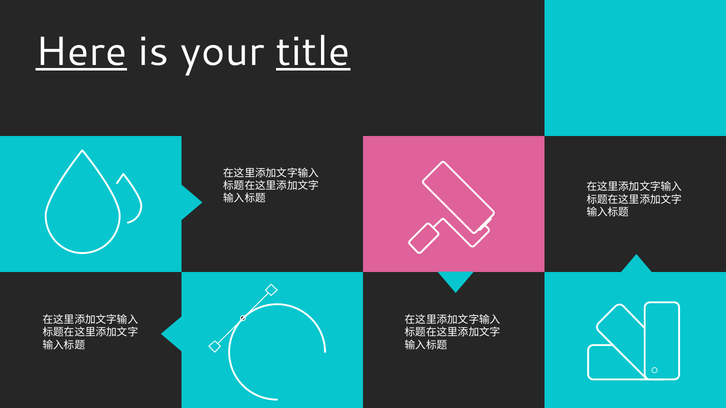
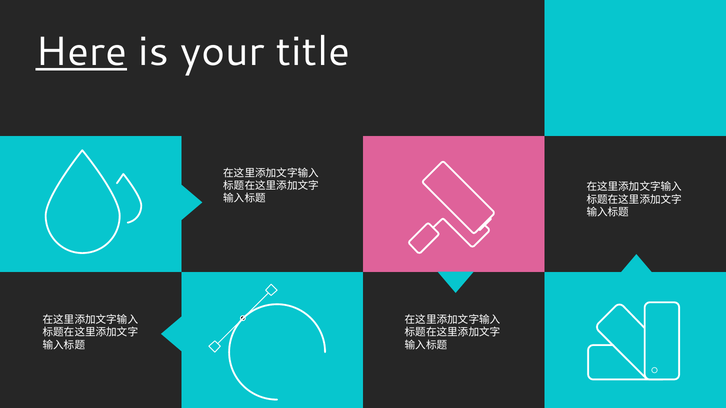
title underline: present -> none (313, 52)
